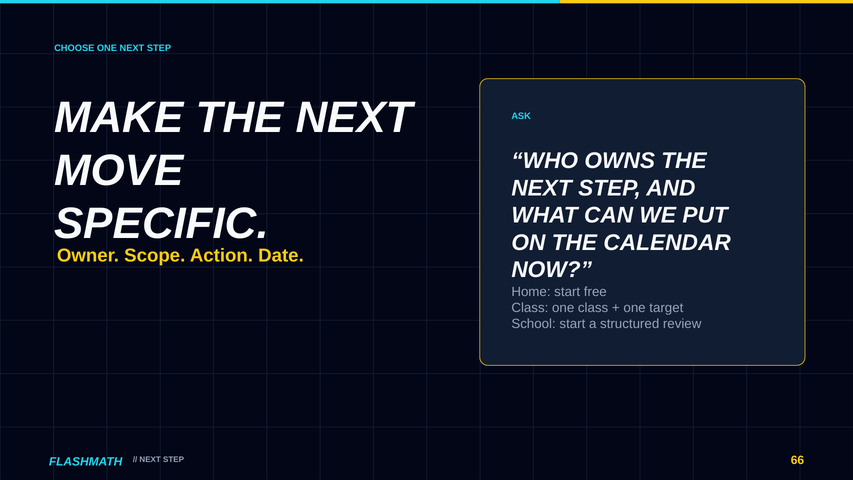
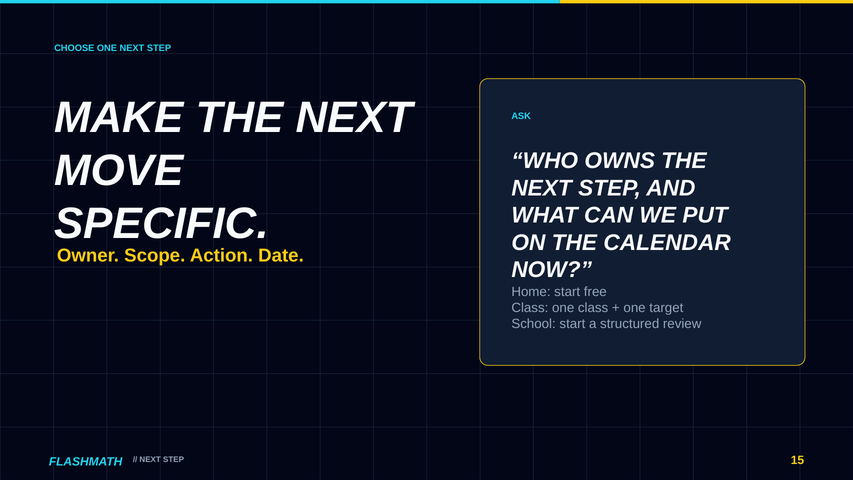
66: 66 -> 15 (797, 460)
